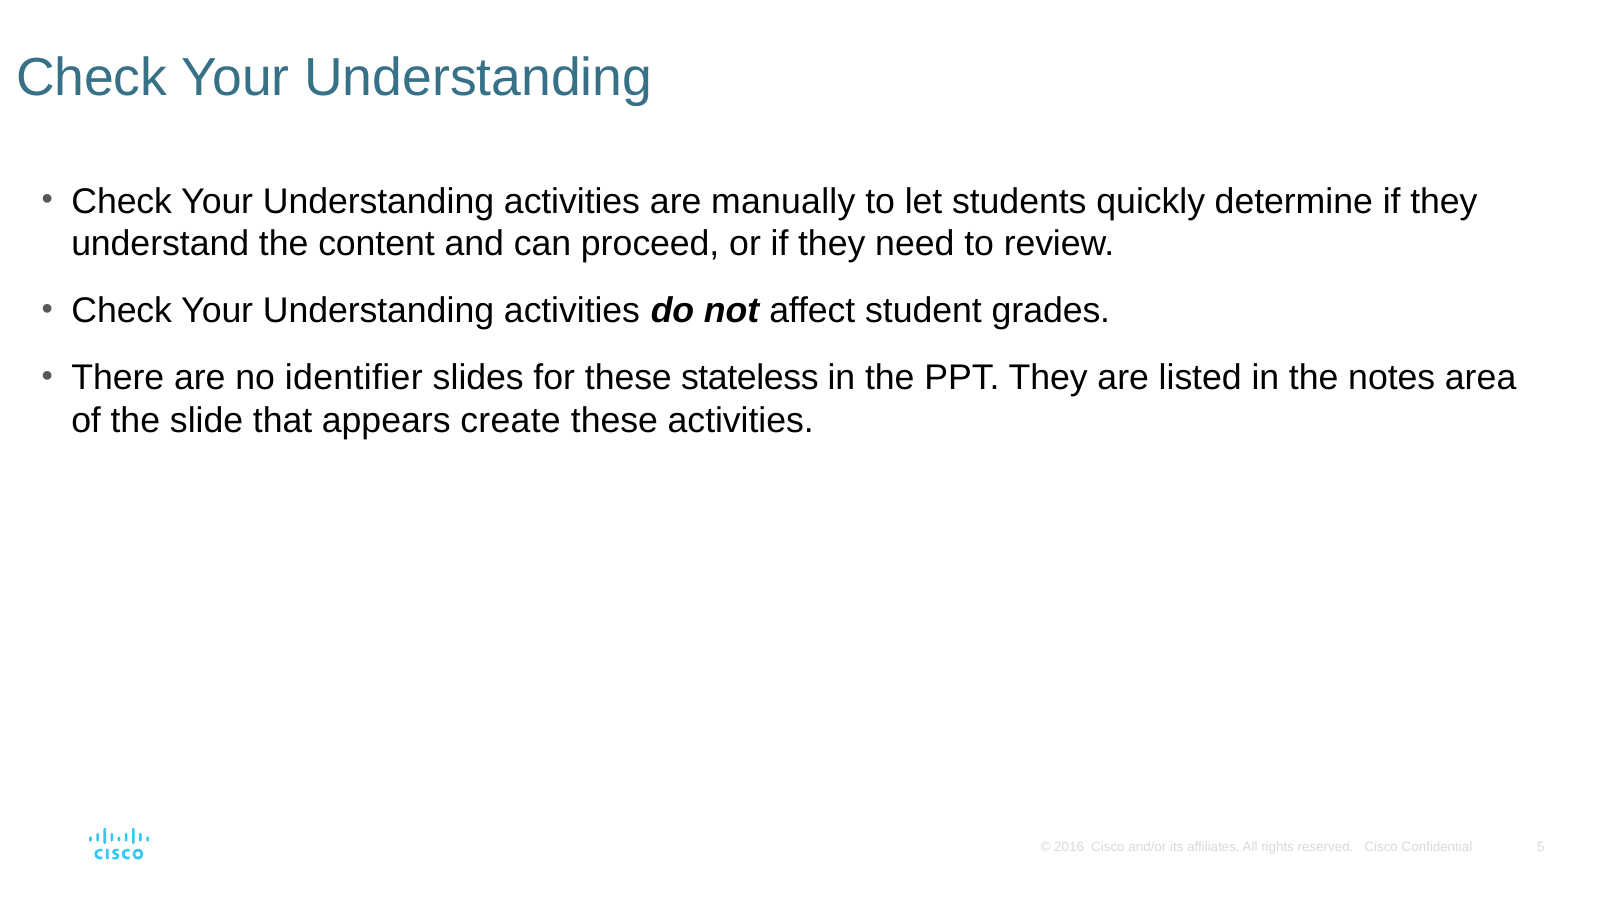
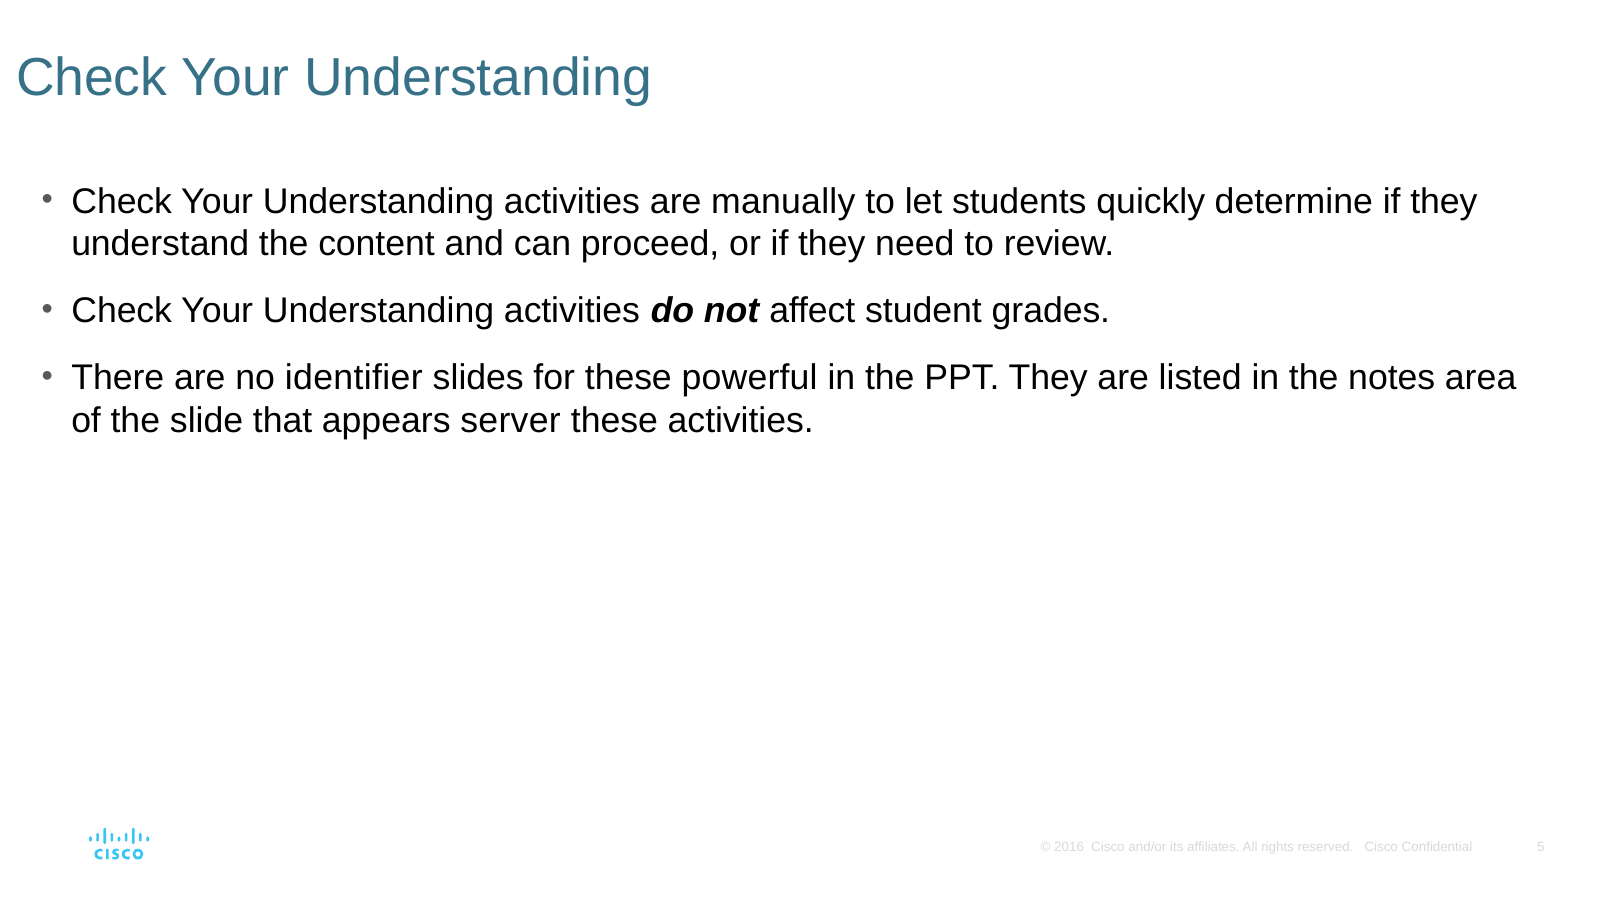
stateless: stateless -> powerful (750, 378)
create: create -> server (511, 421)
